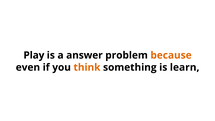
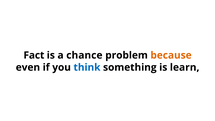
Play: Play -> Fact (34, 55)
answer: answer -> chance (84, 55)
think colour: orange -> blue (87, 67)
